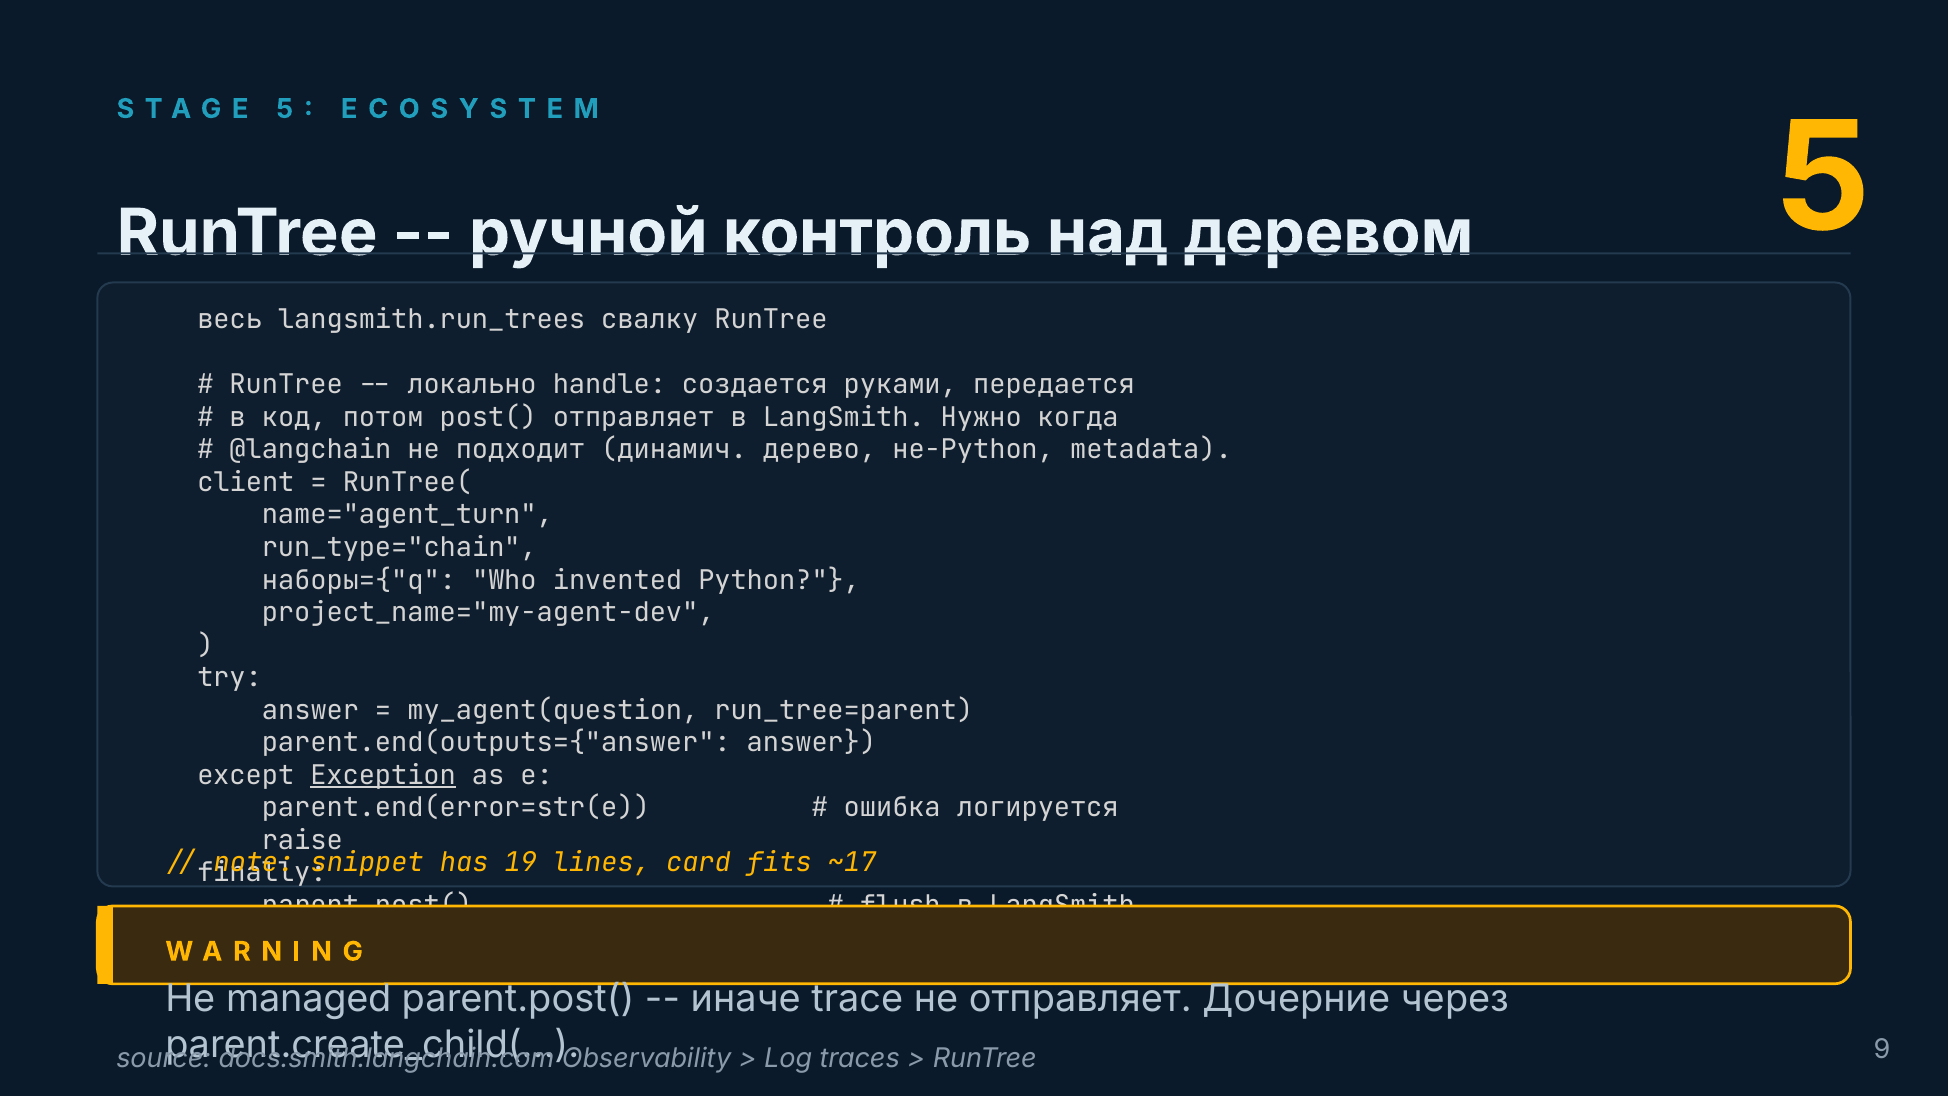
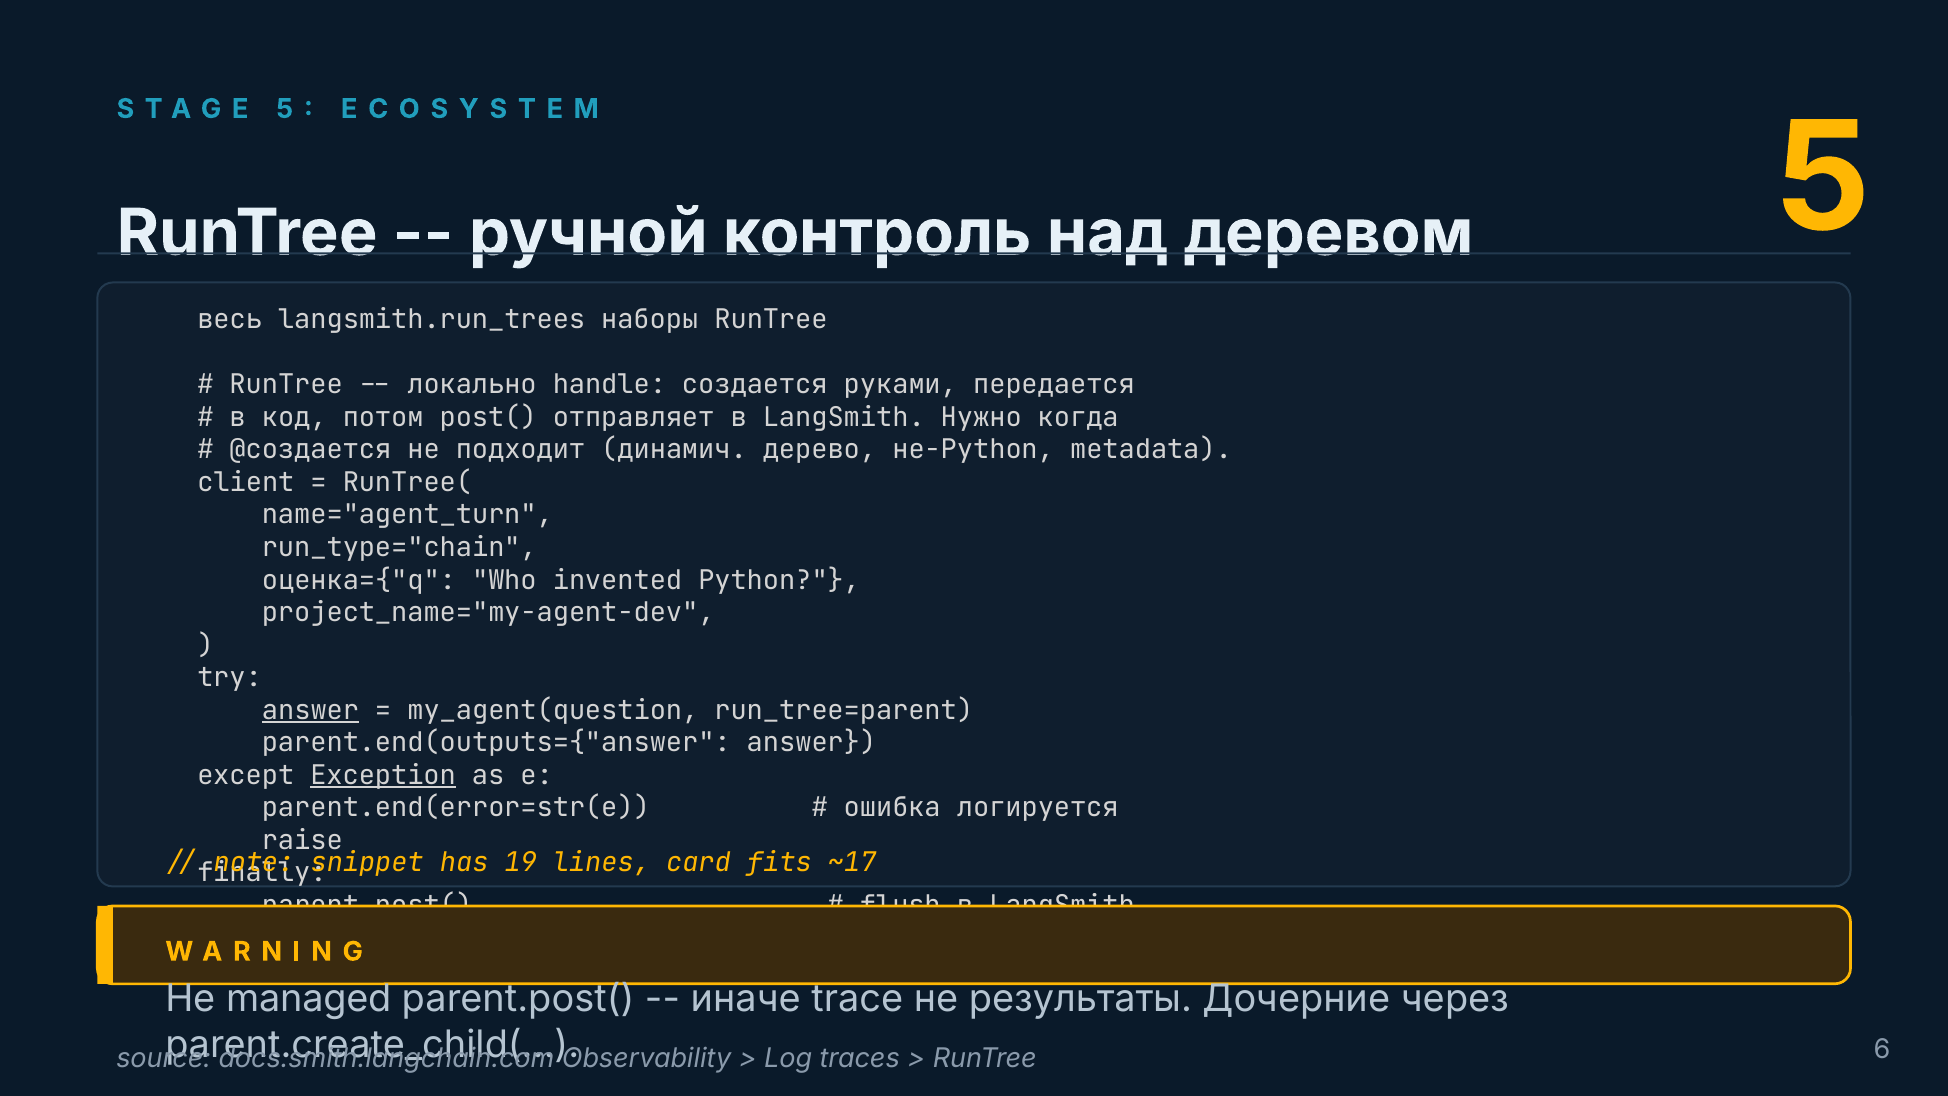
свалку: свалку -> наборы (650, 320)
@langchain: @langchain -> @создается (310, 450)
наборы={"q: наборы={"q -> оценка={"q (359, 580)
answer underline: none -> present (311, 710)
не отправляет: отправляет -> результаты (1080, 999)
9: 9 -> 6 (1882, 1049)
